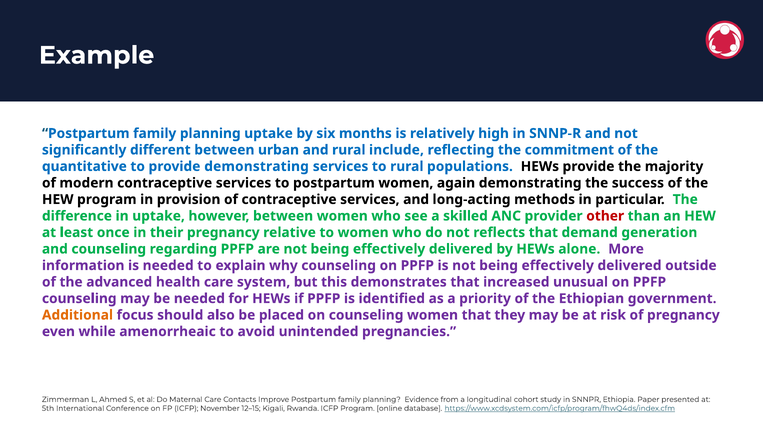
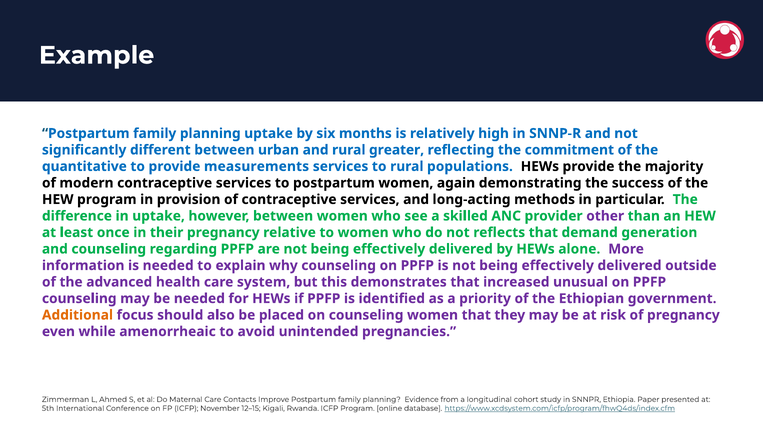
include: include -> greater (397, 150)
provide demonstrating: demonstrating -> measurements (257, 166)
other colour: red -> purple (605, 216)
